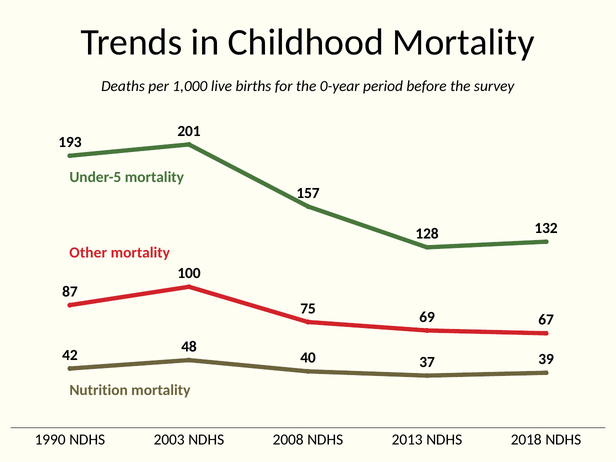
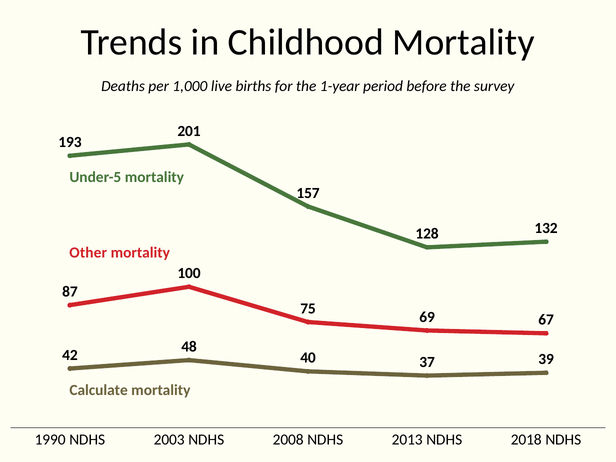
0-year: 0-year -> 1-year (340, 86)
Nutrition: Nutrition -> Calculate (99, 390)
